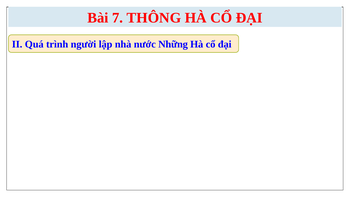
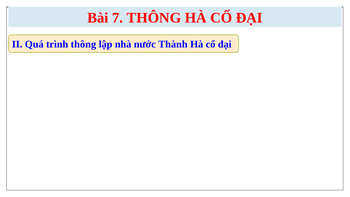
trình người: người -> thông (83, 44)
Những: Những -> Thành (173, 44)
